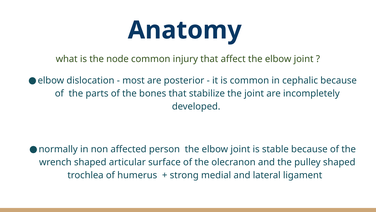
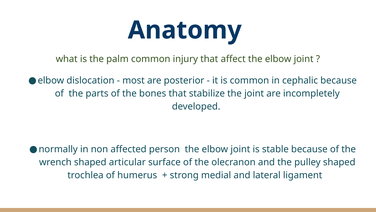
node: node -> palm (117, 59)
